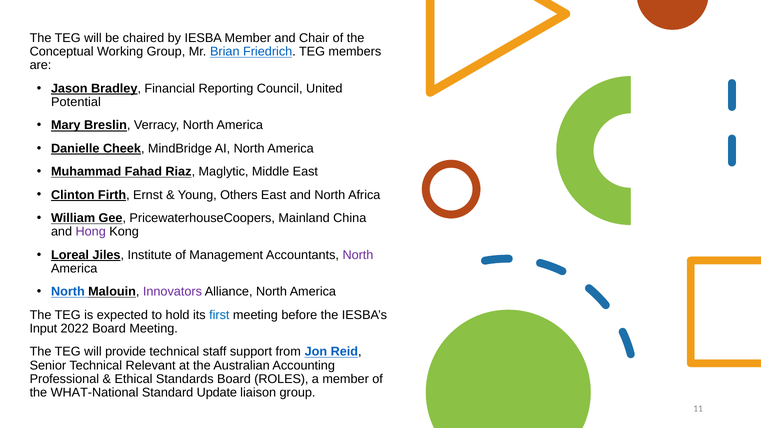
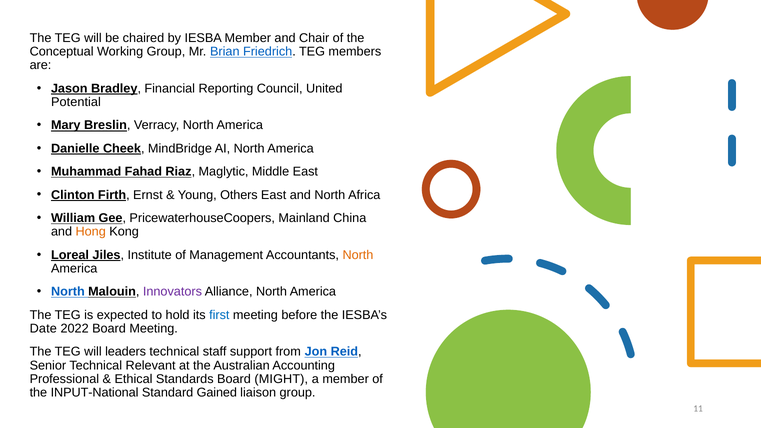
Hong colour: purple -> orange (91, 232)
North colour: purple -> orange (358, 255)
Input: Input -> Date (43, 329)
provide: provide -> leaders (126, 352)
ROLES: ROLES -> MIGHT (281, 379)
WHAT-National: WHAT-National -> INPUT-National (95, 393)
Update: Update -> Gained (217, 393)
